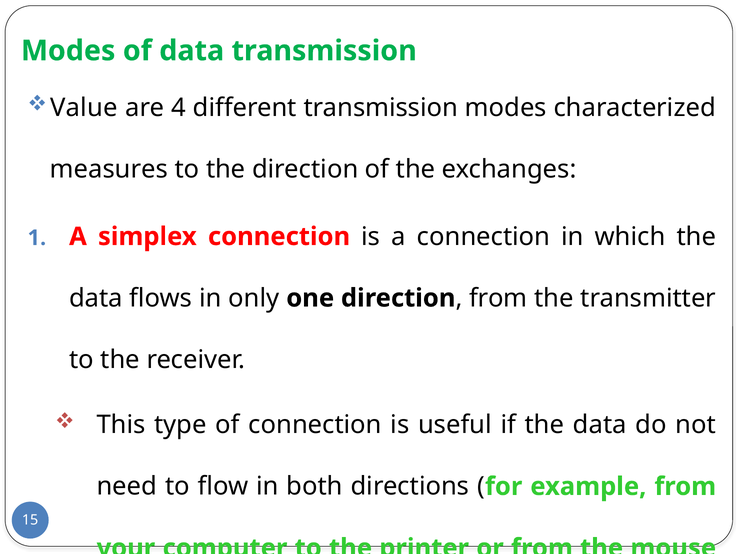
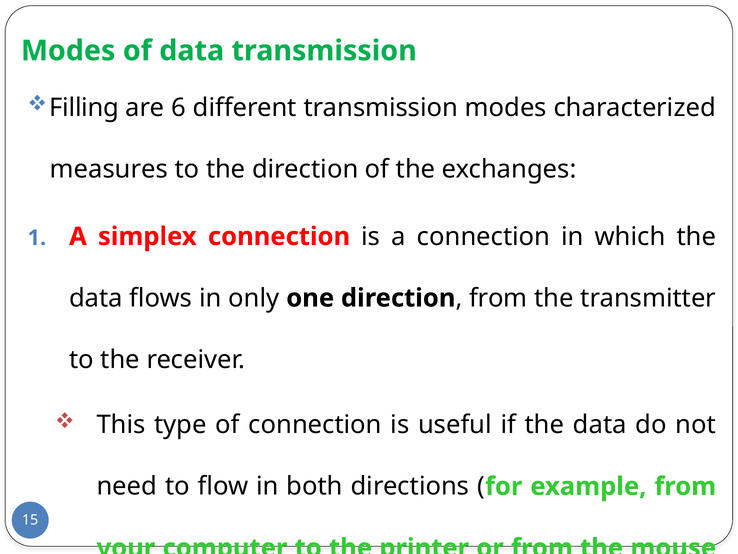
Value: Value -> Filling (84, 107)
4: 4 -> 6 (179, 107)
